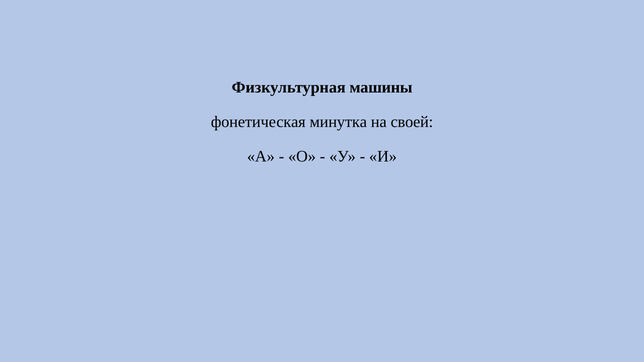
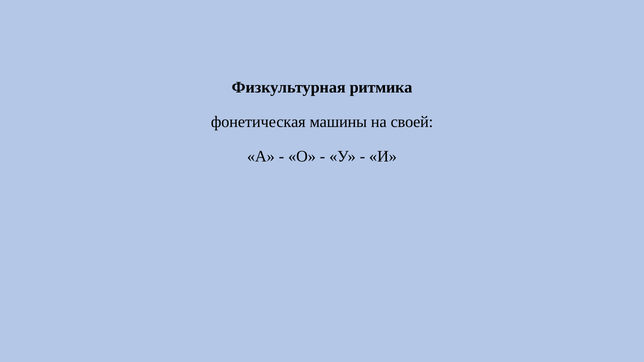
машины: машины -> ритмика (381, 87)
минутка: минутка -> машины (338, 122)
